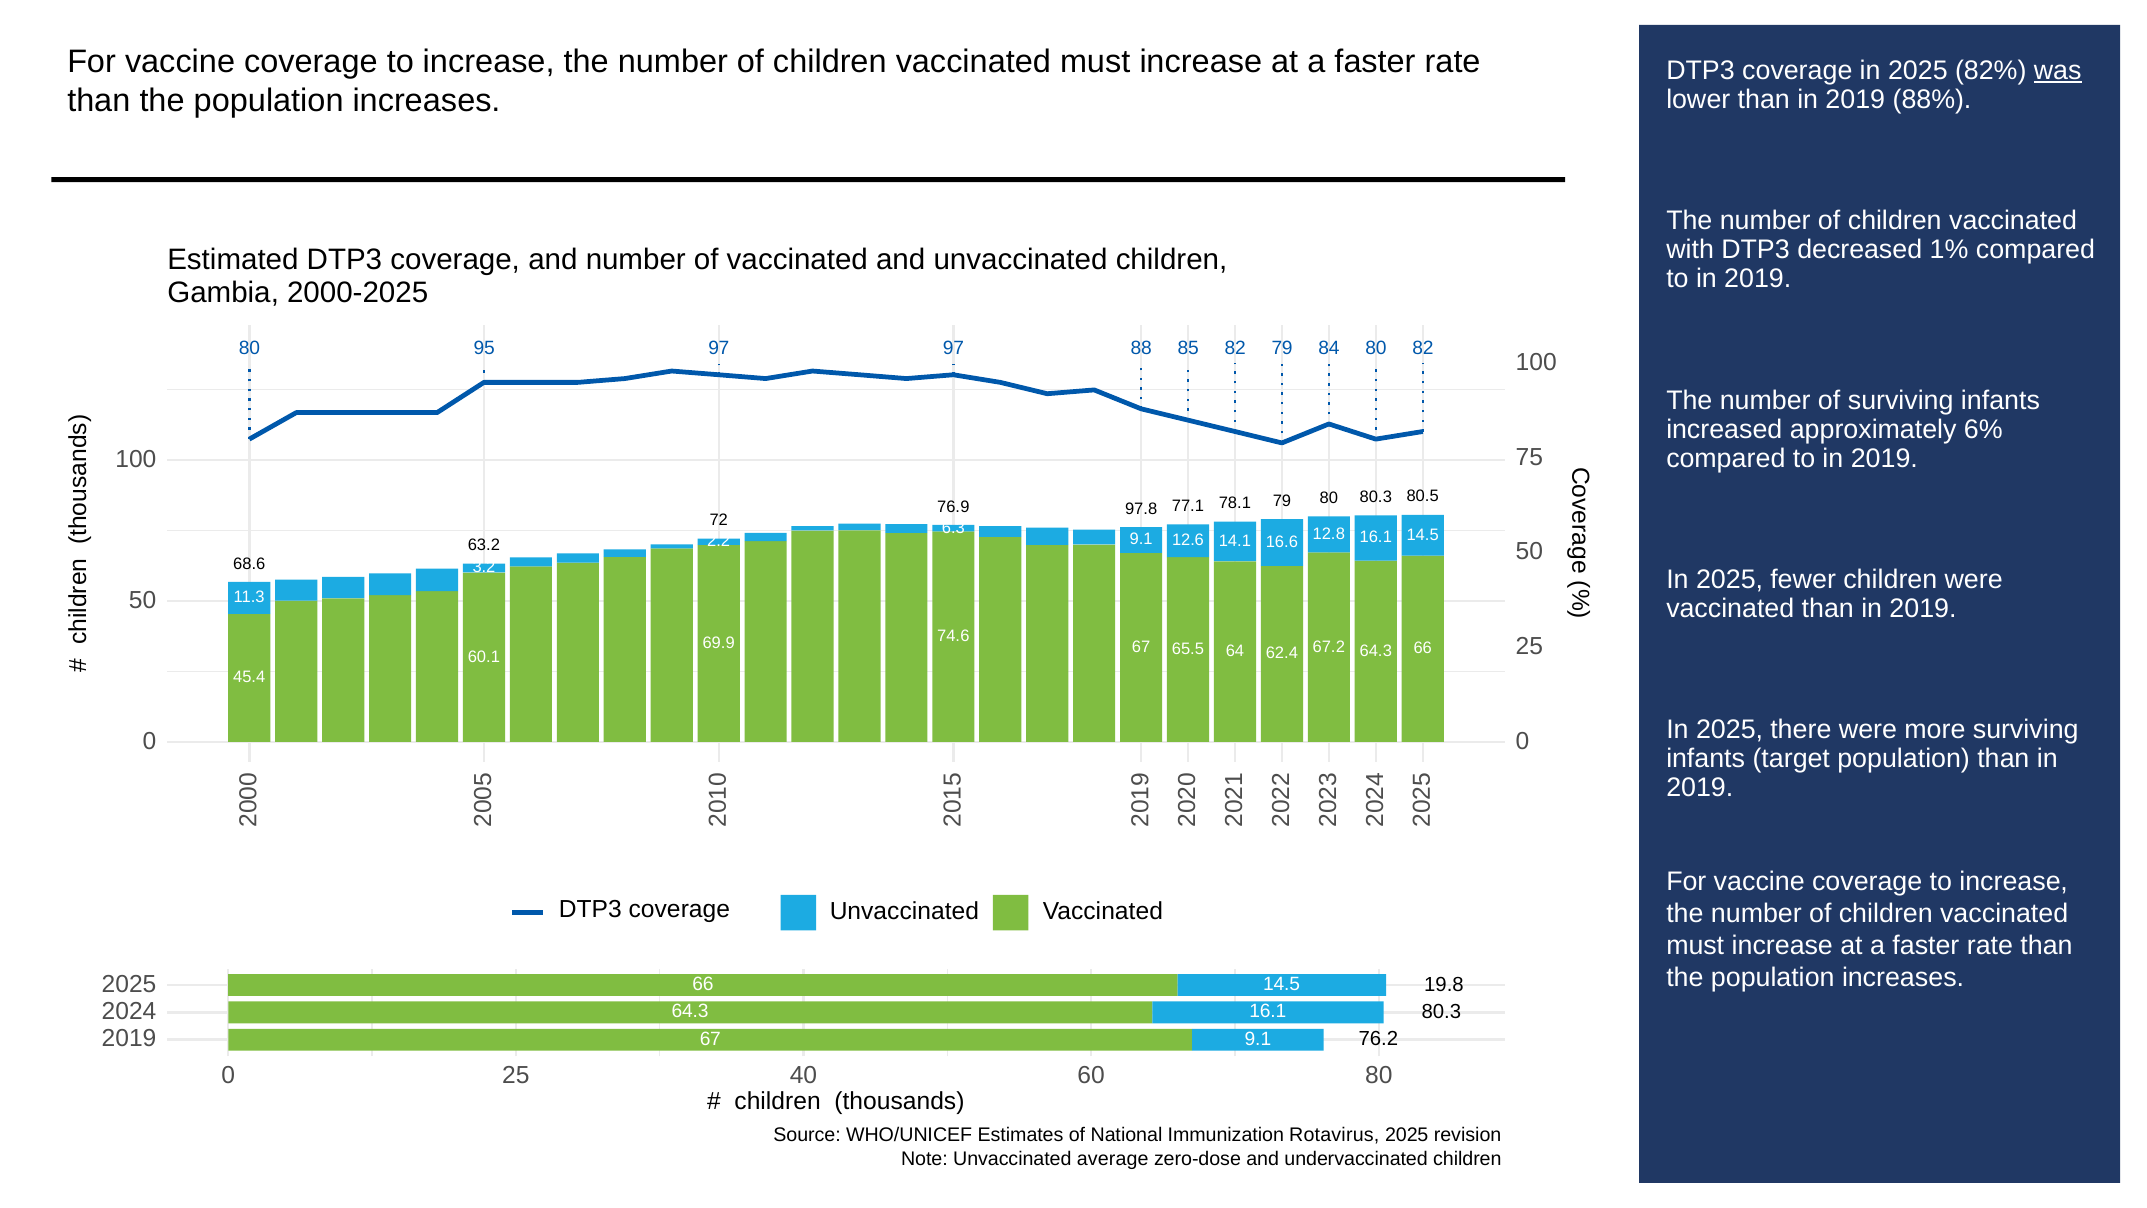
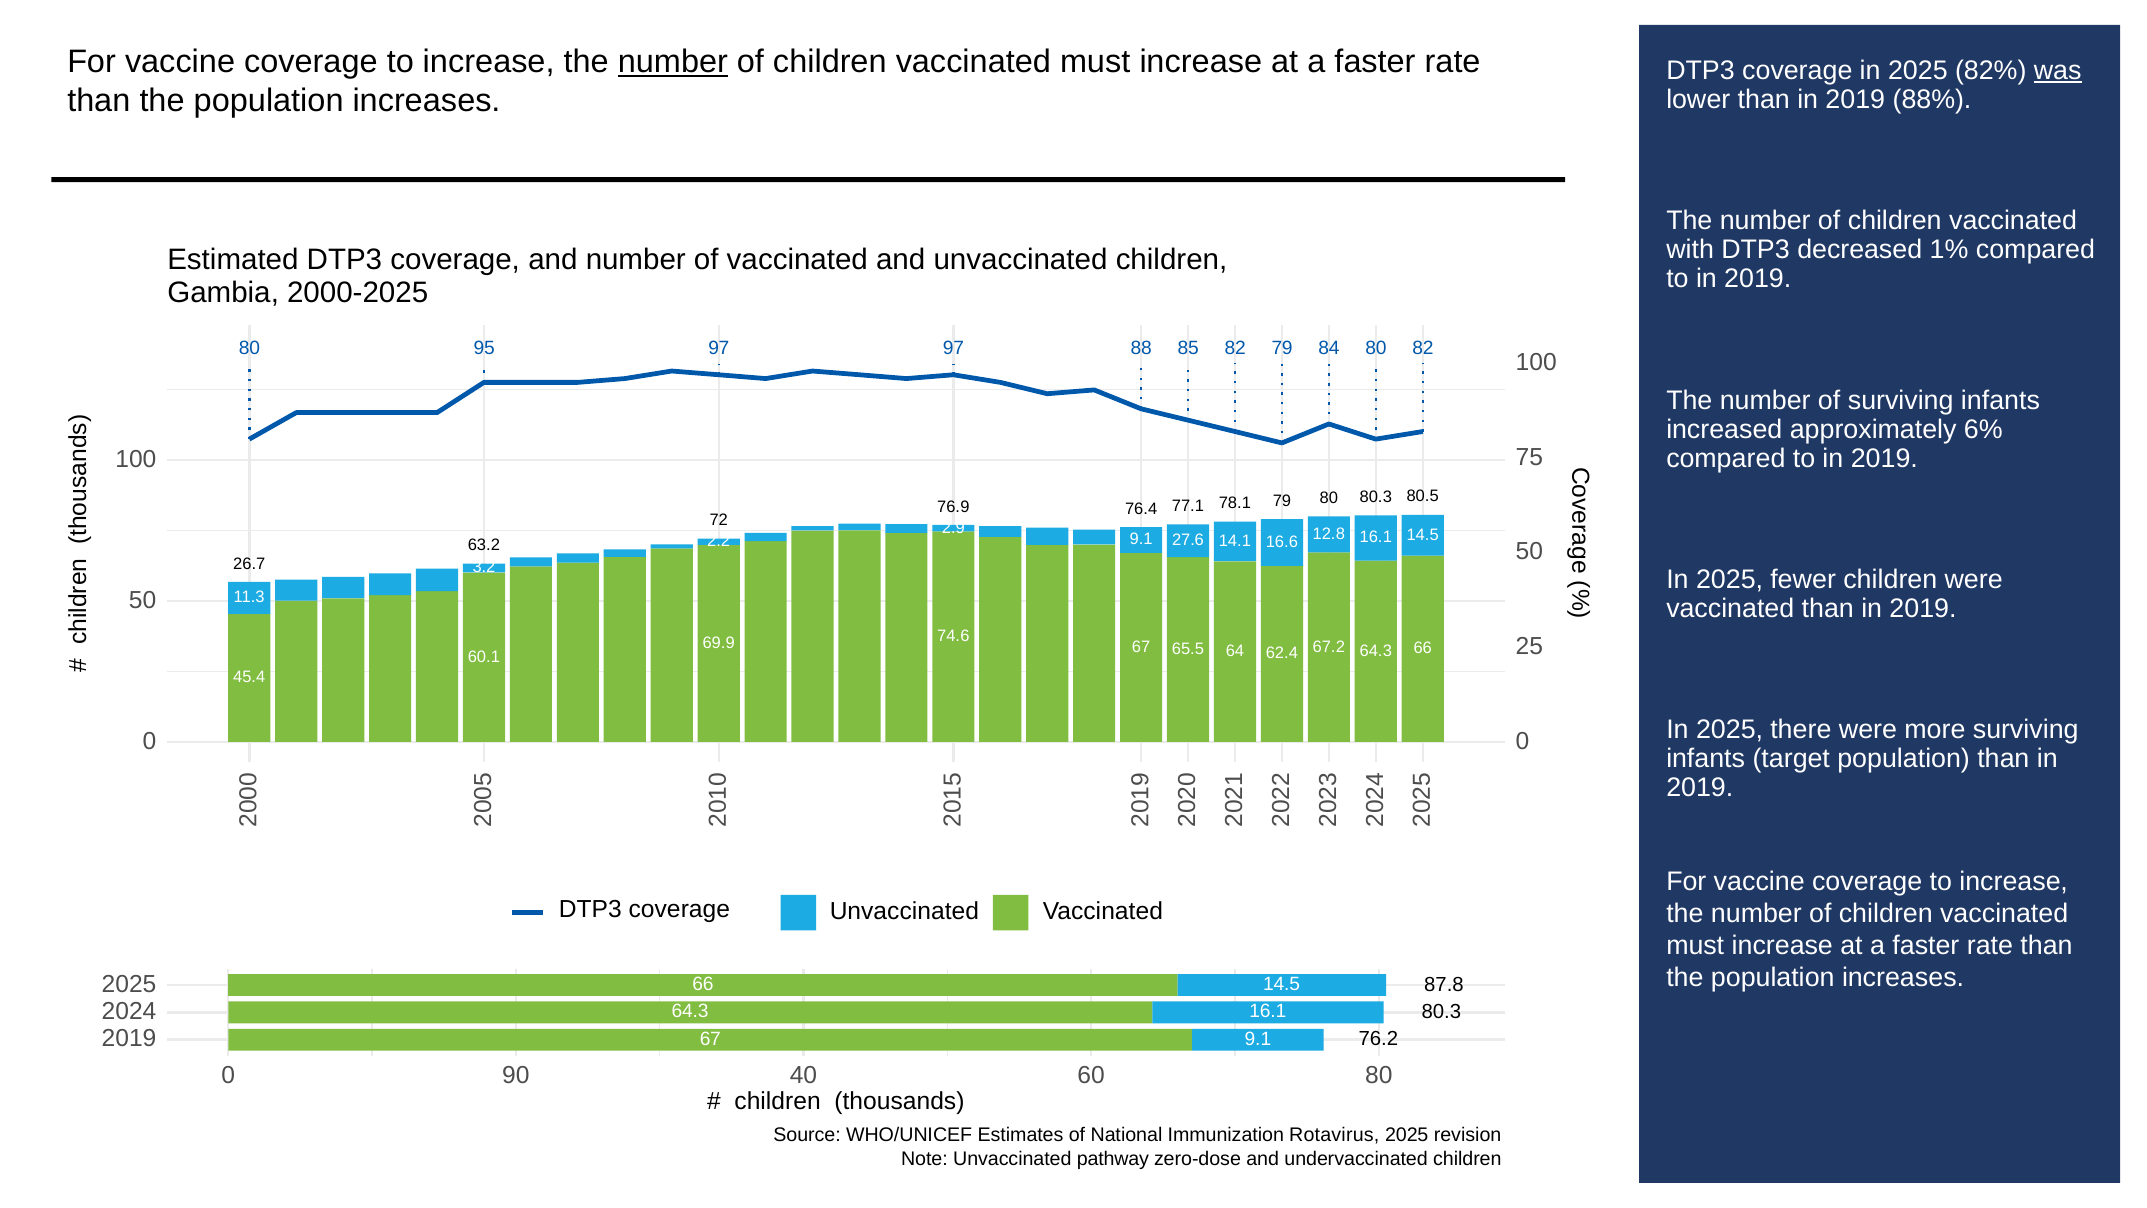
number underline: none -> present (673, 62)
97.8: 97.8 -> 76.4 (1141, 509)
6.3: 6.3 -> 2.9 (953, 528)
12.6: 12.6 -> 27.6 (1188, 540)
68.6: 68.6 -> 26.7 (249, 563)
19.8: 19.8 -> 87.8 (1444, 984)
25: 25 -> 90 (516, 1075)
average: average -> pathway (1113, 1158)
